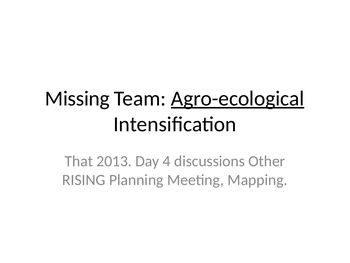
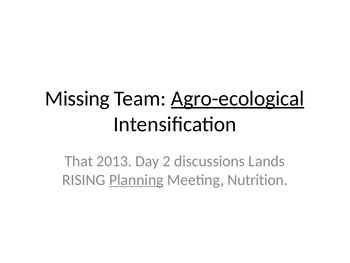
4: 4 -> 2 (167, 161)
Other: Other -> Lands (267, 161)
Planning underline: none -> present (136, 180)
Mapping: Mapping -> Nutrition (258, 180)
